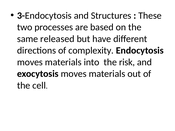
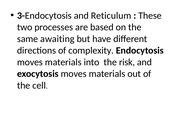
Structures: Structures -> Reticulum (111, 16)
released: released -> awaiting (57, 39)
